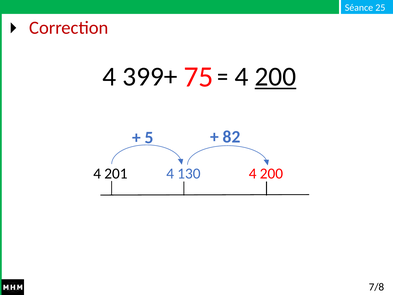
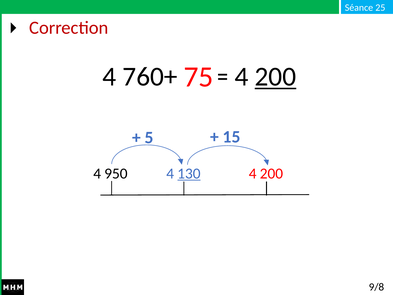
399+: 399+ -> 760+ (150, 77)
82: 82 -> 15 (232, 137)
201: 201 -> 950 (116, 173)
130 underline: none -> present (189, 173)
7/8: 7/8 -> 9/8 (376, 287)
